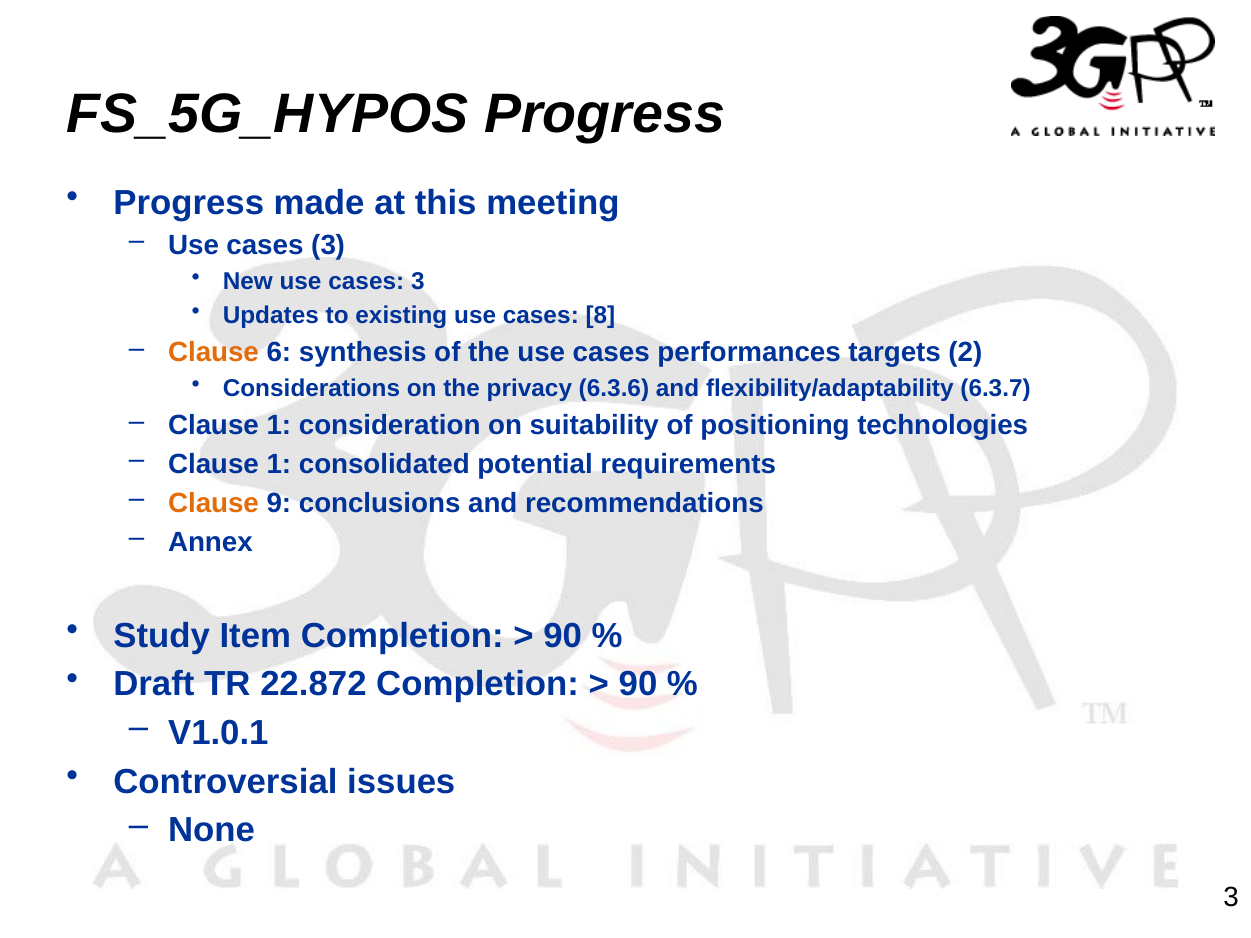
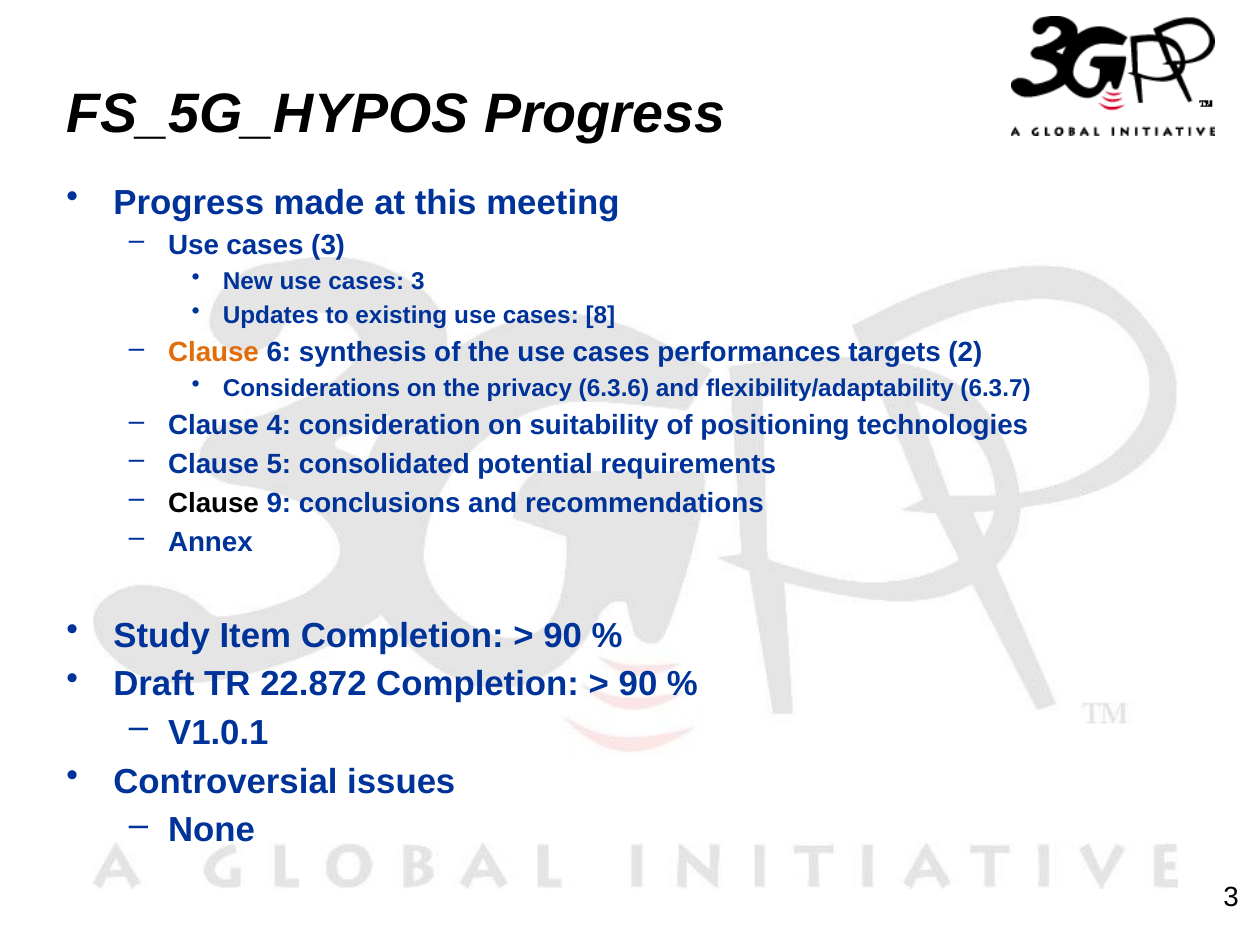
1: 1 -> 4 (279, 426)
1: 1 -> 5 (279, 464)
Clause colour: orange -> black (214, 503)
